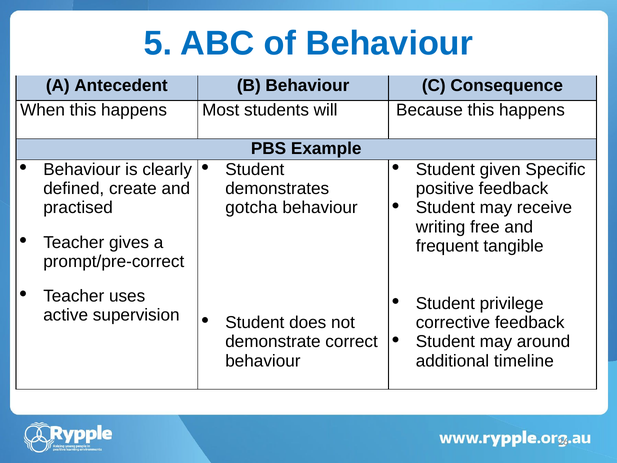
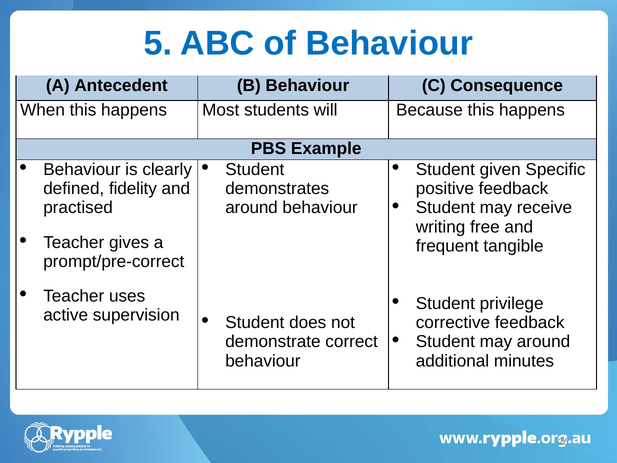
create: create -> fidelity (133, 189)
gotcha: gotcha -> around (252, 208)
timeline: timeline -> minutes (524, 361)
